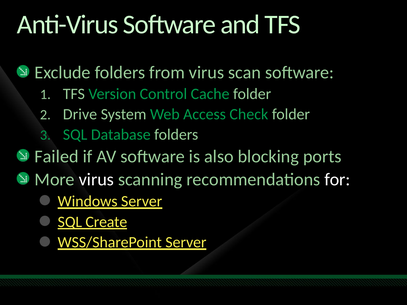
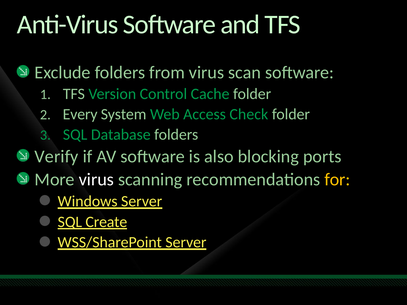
Drive: Drive -> Every (80, 114)
Failed: Failed -> Verify (57, 157)
for colour: white -> yellow (337, 180)
